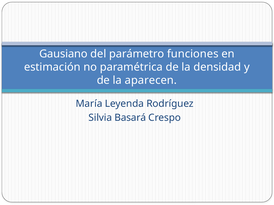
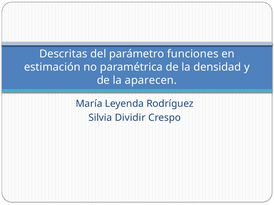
Gausiano: Gausiano -> Descritas (63, 54)
Basará: Basará -> Dividir (130, 118)
